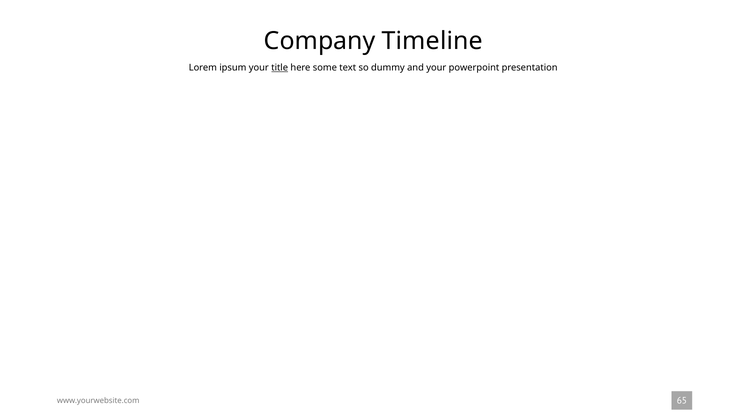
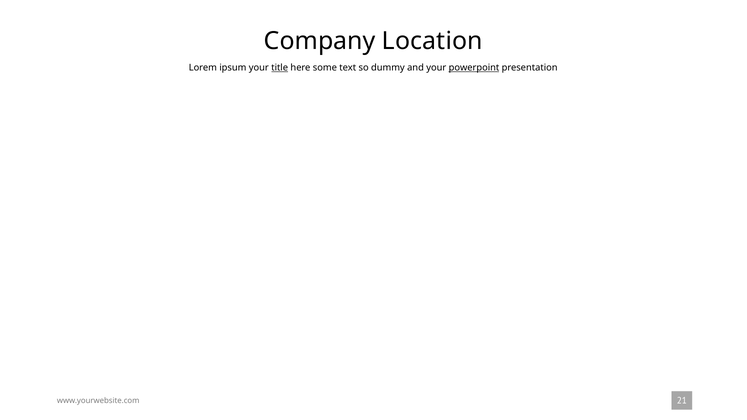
Timeline: Timeline -> Location (432, 41)
powerpoint underline: none -> present (474, 68)
65: 65 -> 21 (682, 401)
